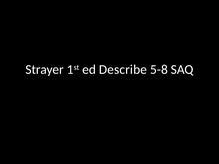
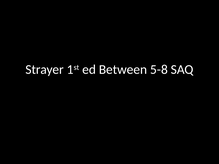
Describe: Describe -> Between (123, 70)
